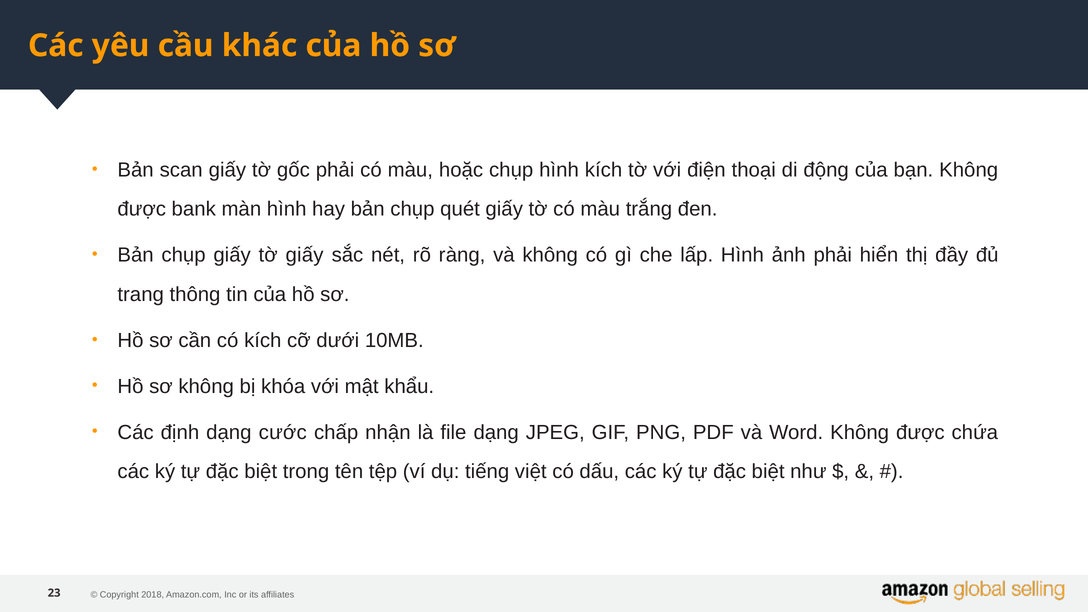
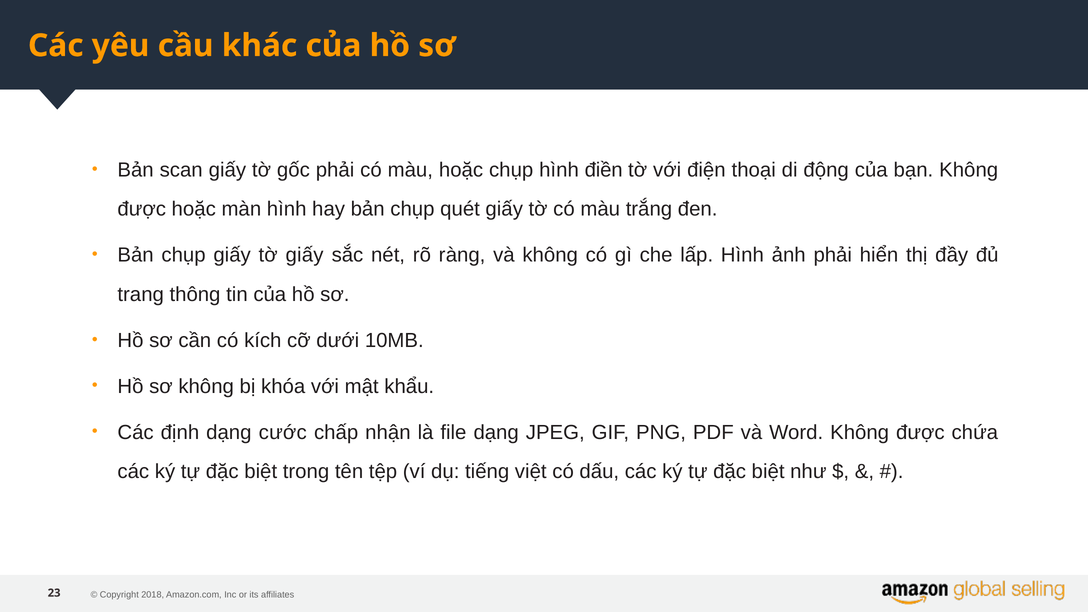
hình kích: kích -> điền (604, 170)
được bank: bank -> hoặc (194, 209)
